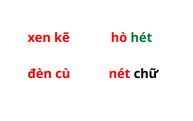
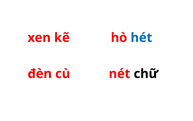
hét colour: green -> blue (141, 38)
